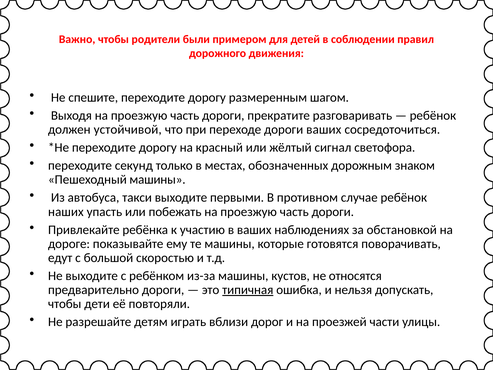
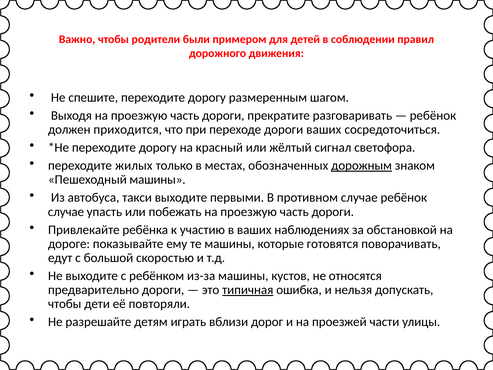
устойчивой: устойчивой -> приходится (128, 129)
секунд: секунд -> жилых (134, 165)
дорожным underline: none -> present (362, 165)
наших: наших -> случае (66, 212)
